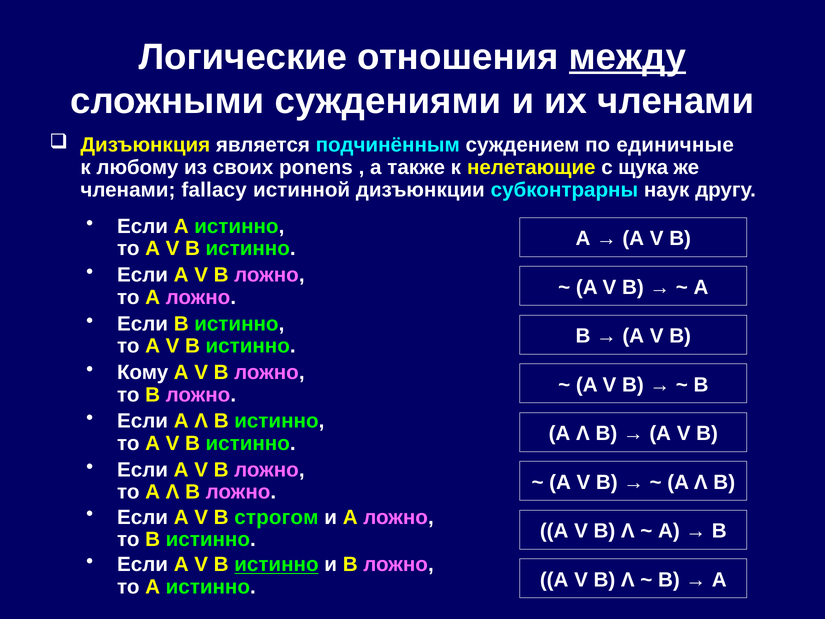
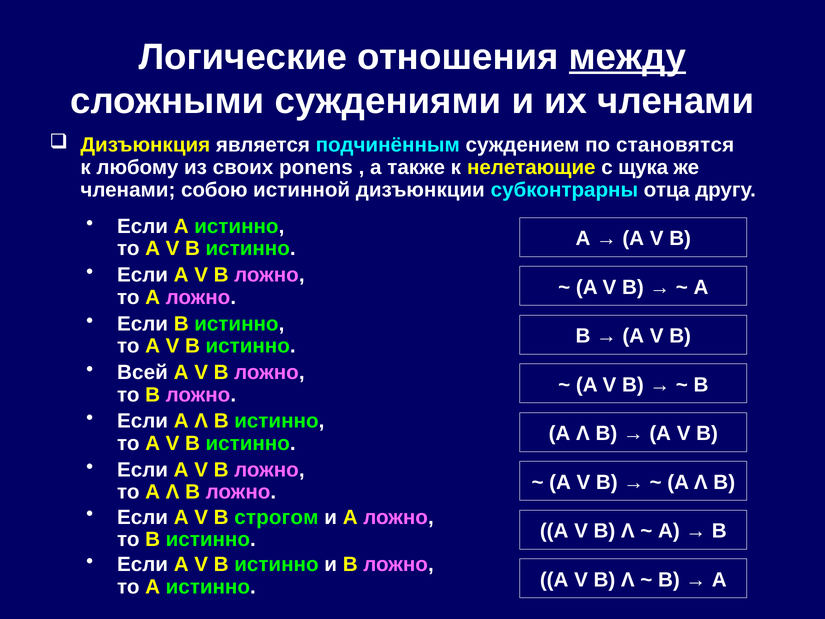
единичные: единичные -> становятся (675, 145)
fallacy: fallacy -> собою (214, 190)
наук: наук -> отца (667, 190)
Кому: Кому -> Всей (143, 372)
истинно underline: present -> none (276, 564)
